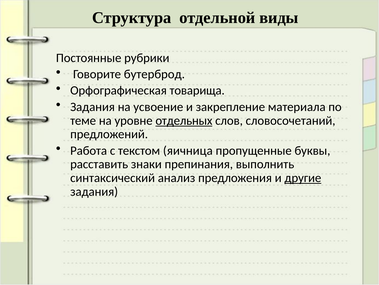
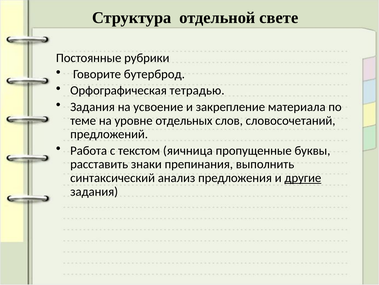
виды: виды -> свете (279, 18)
товарища: товарища -> тетрадью (197, 90)
отдельных underline: present -> none (184, 120)
